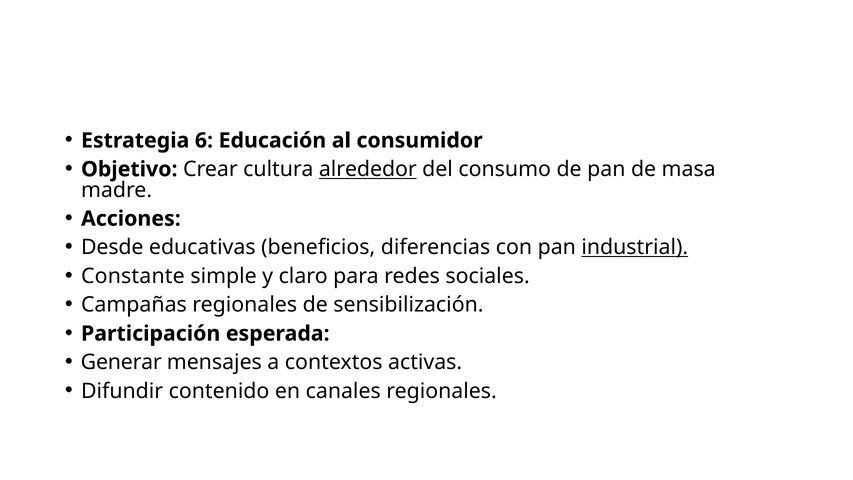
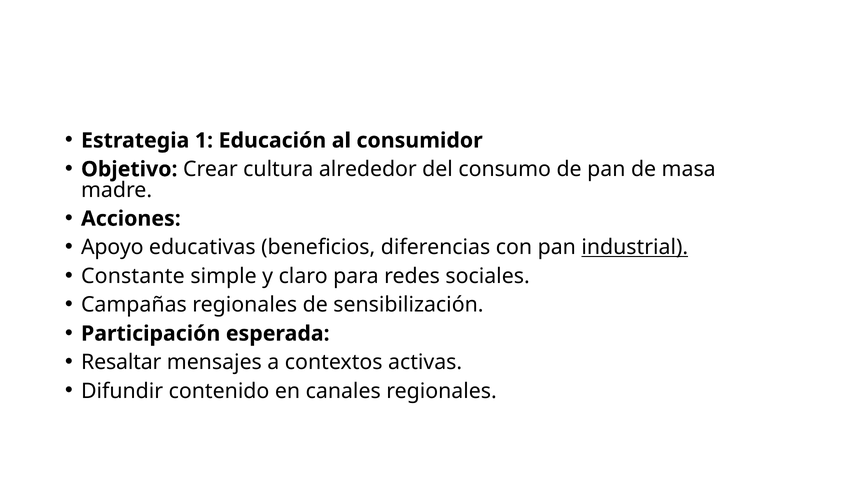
6: 6 -> 1 (204, 140)
alrededor underline: present -> none (368, 169)
Desde: Desde -> Apoyo (112, 247)
Generar: Generar -> Resaltar (121, 362)
